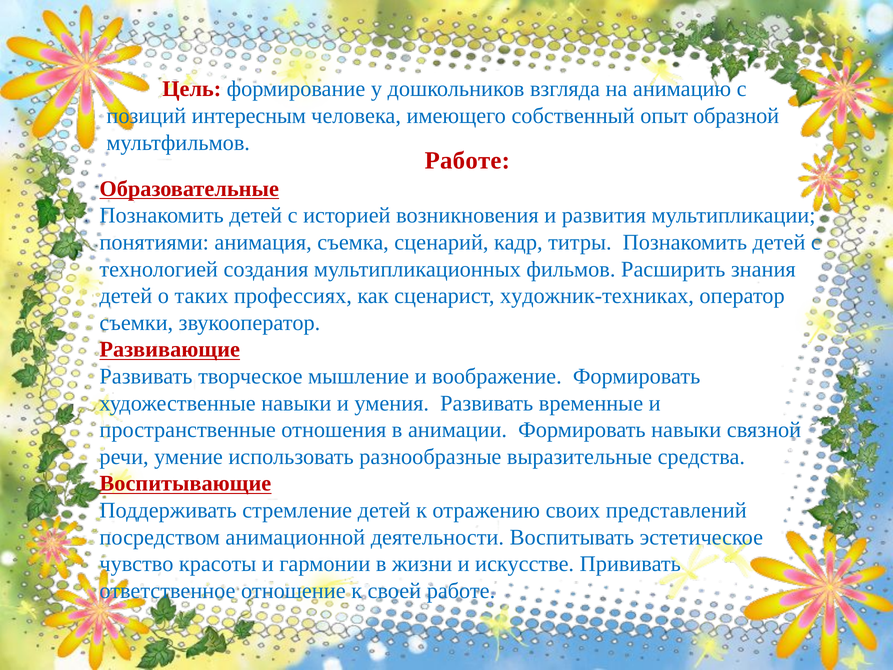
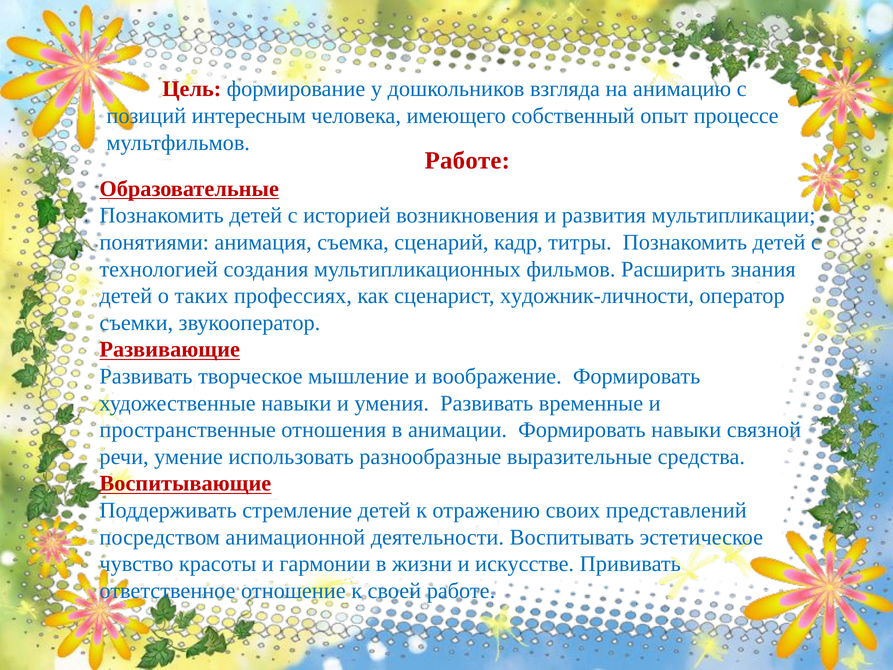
образной: образной -> процессе (736, 116)
художник-техниках: художник-техниках -> художник-личности (597, 296)
